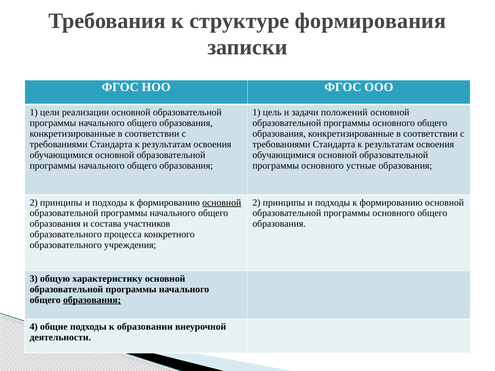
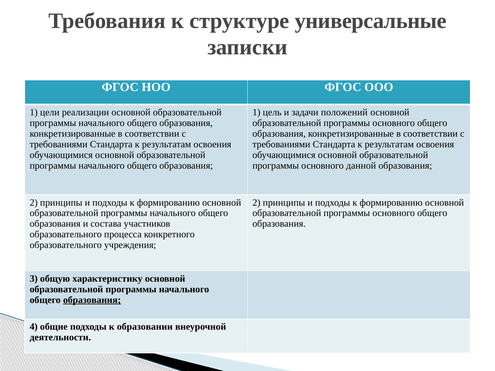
формирования: формирования -> универсальные (371, 21)
устные: устные -> данной (361, 166)
основной underline: present -> none (222, 203)
